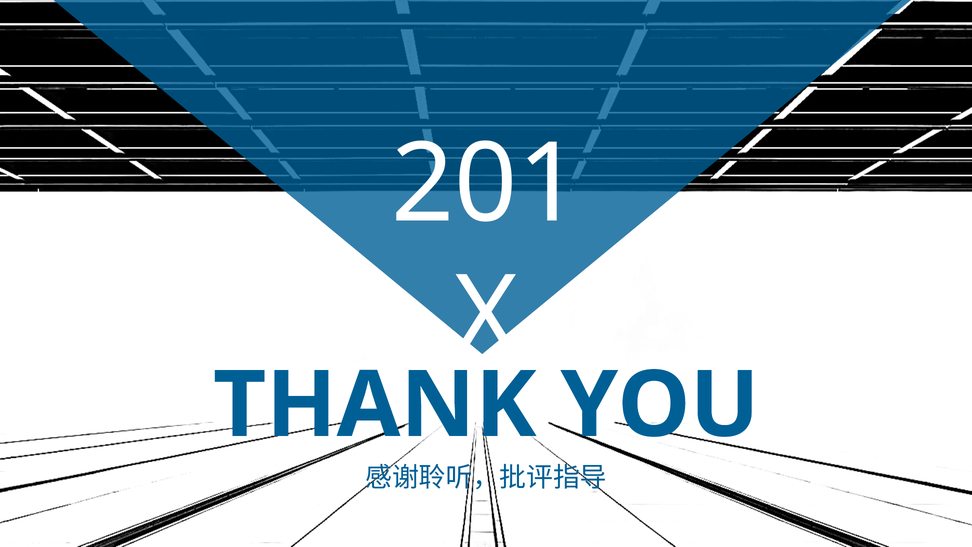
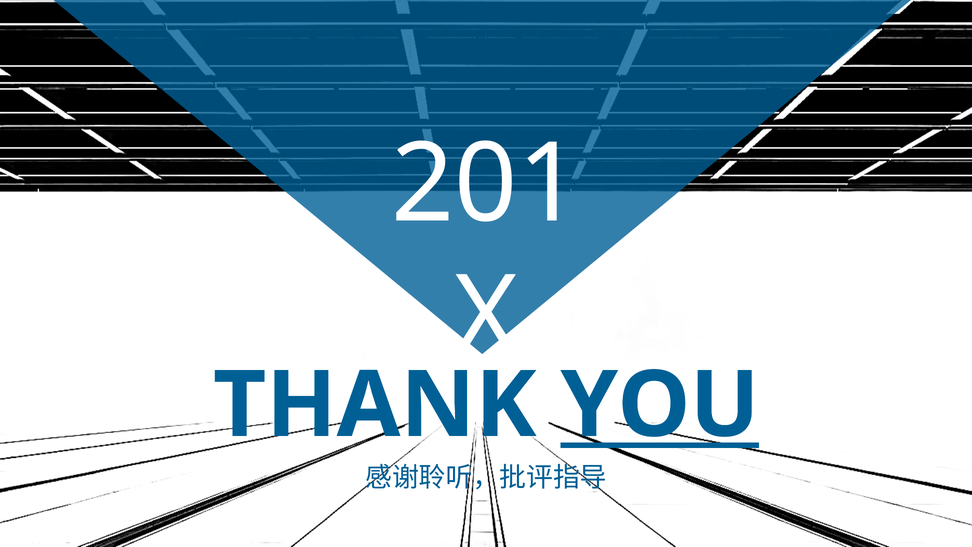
YOU underline: none -> present (660, 405)
